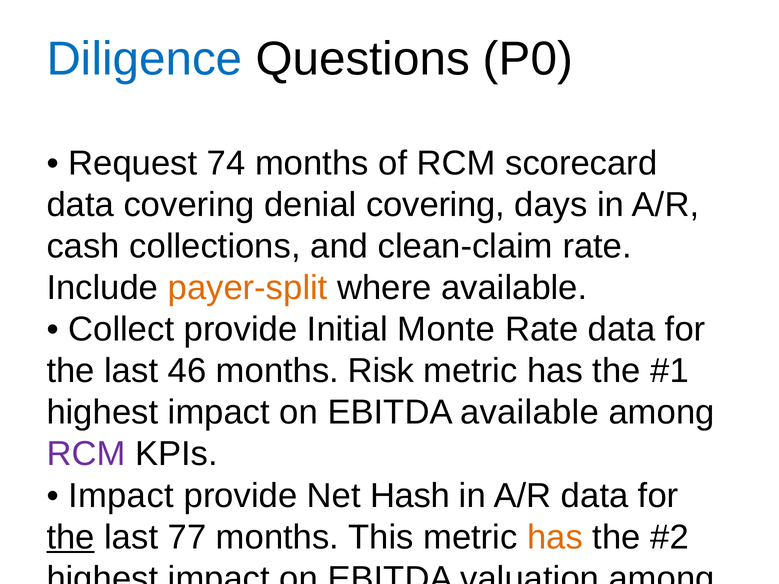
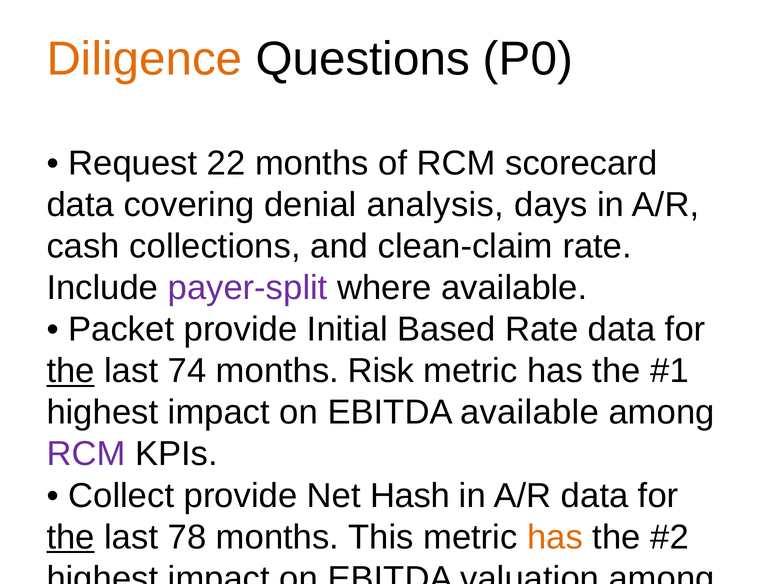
Diligence colour: blue -> orange (144, 59)
74: 74 -> 22 (226, 163)
denial covering: covering -> analysis (435, 205)
payer-split colour: orange -> purple (248, 288)
Collect: Collect -> Packet (121, 330)
Monte: Monte -> Based (446, 330)
the underline: none -> present (71, 371)
46: 46 -> 74 (187, 371)
Impact: Impact -> Collect (121, 496)
77: 77 -> 78 (187, 537)
